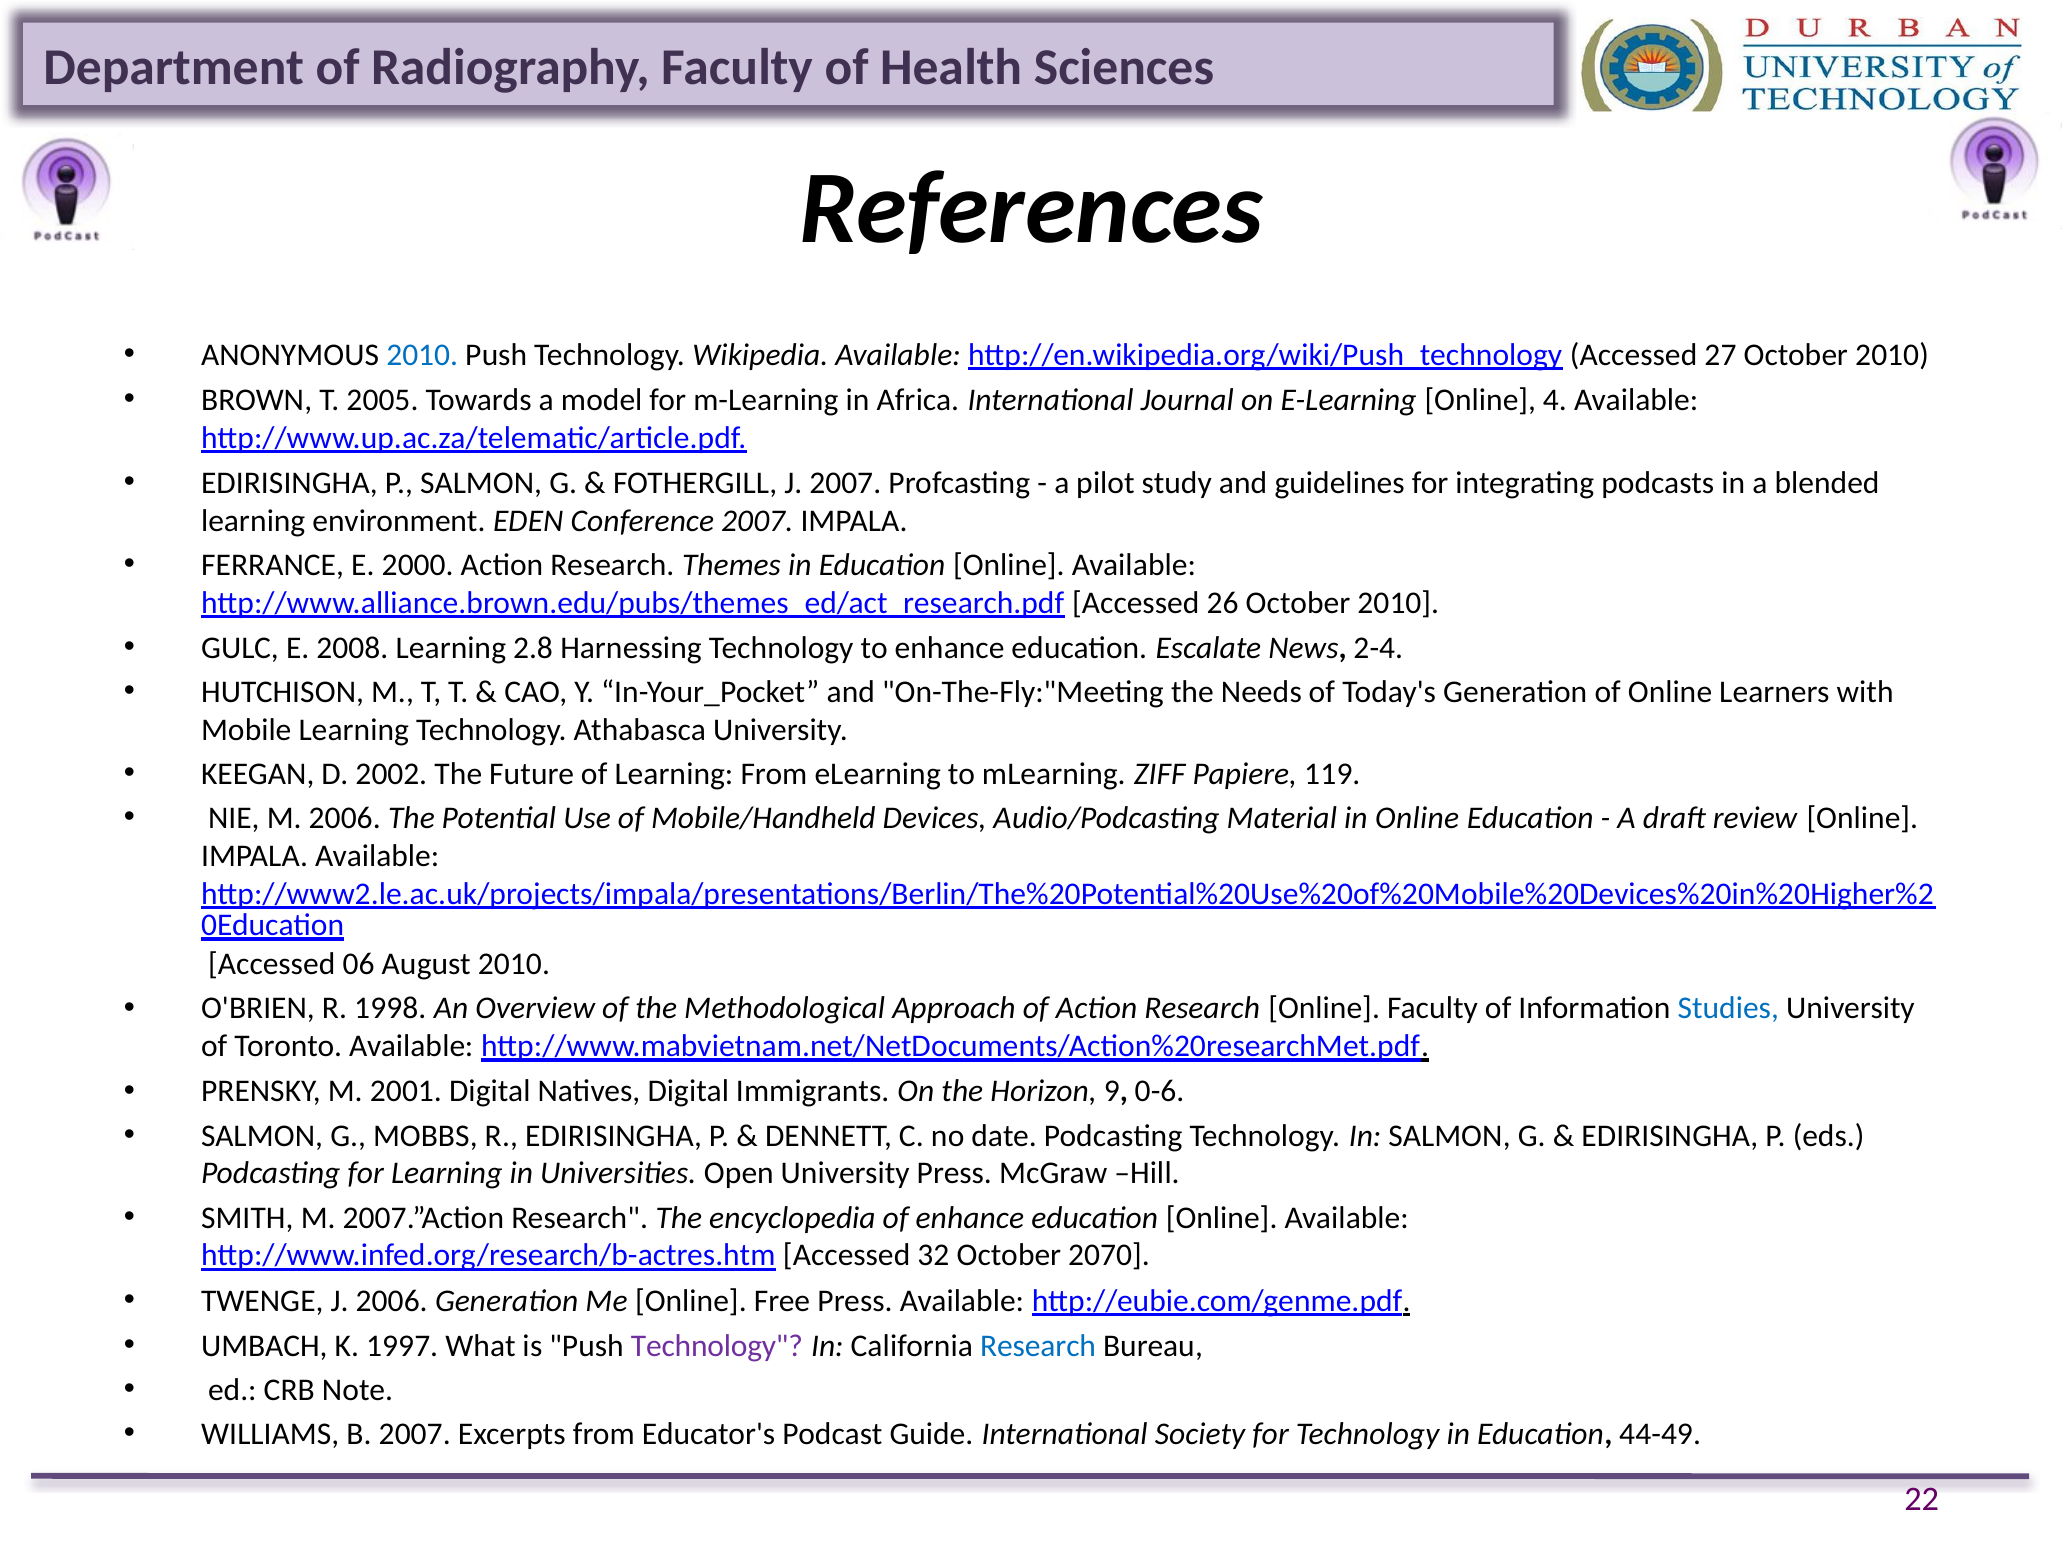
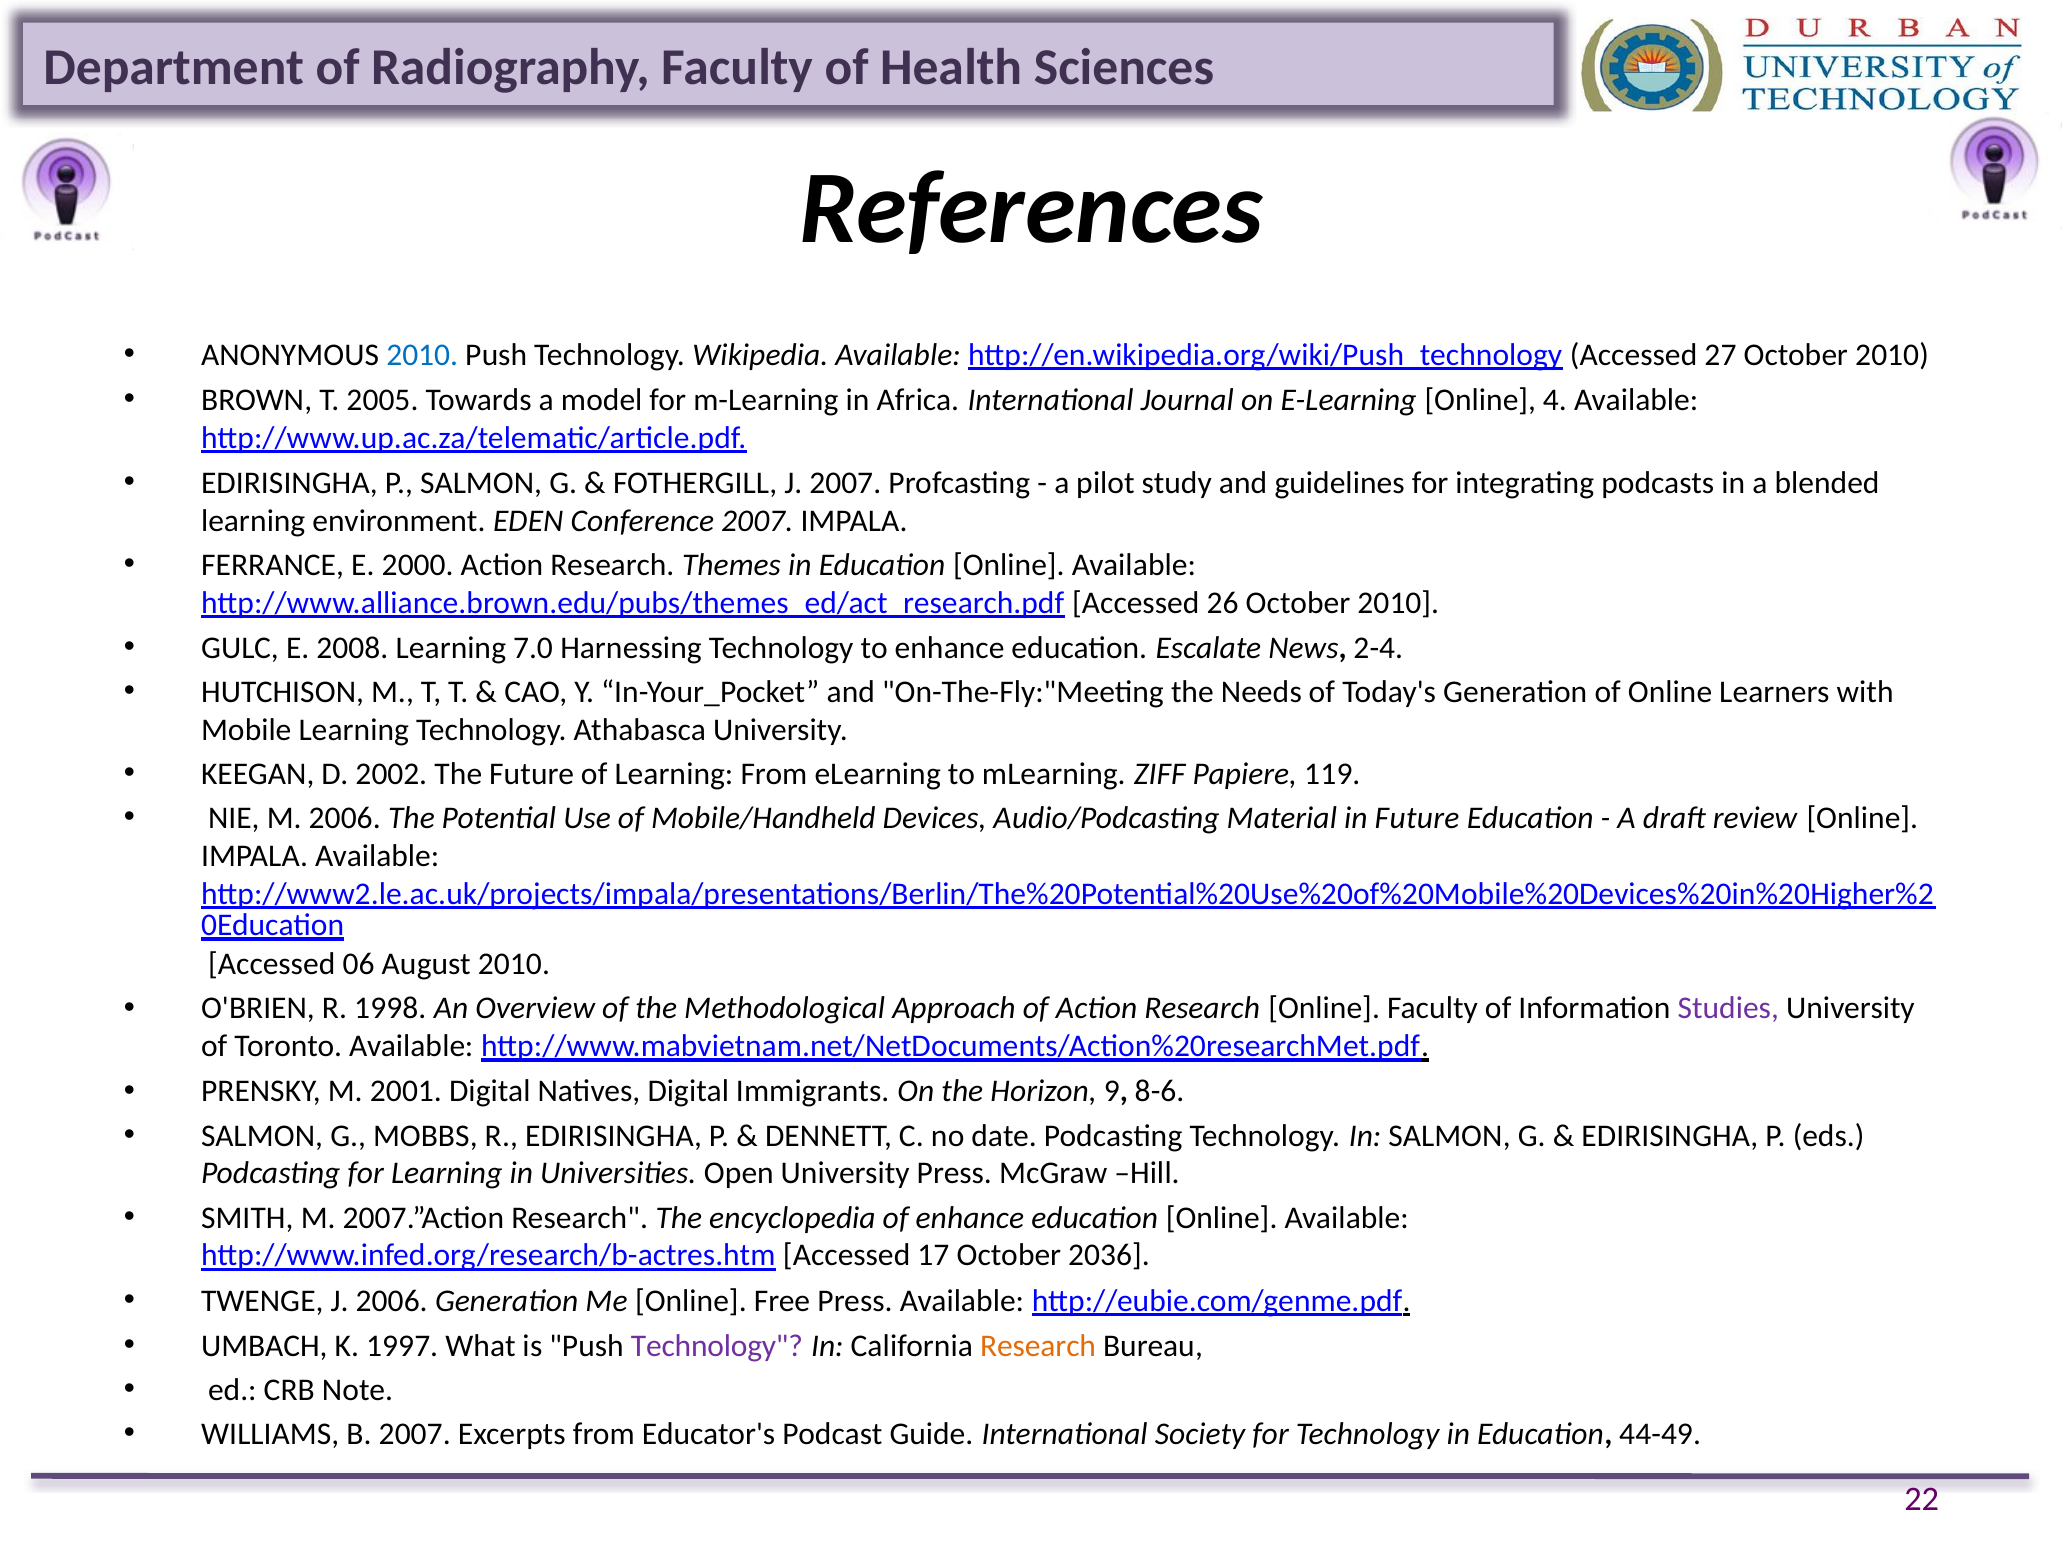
2.8: 2.8 -> 7.0 (533, 648)
in Online: Online -> Future (1417, 818)
Studies colour: blue -> purple (1728, 1009)
0-6: 0-6 -> 8-6 (1160, 1092)
32: 32 -> 17 (933, 1256)
2070: 2070 -> 2036 (1109, 1256)
Research colour: blue -> orange (1038, 1346)
